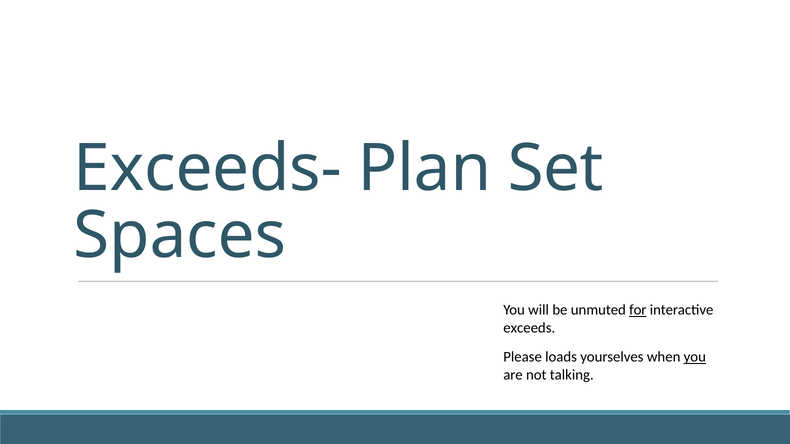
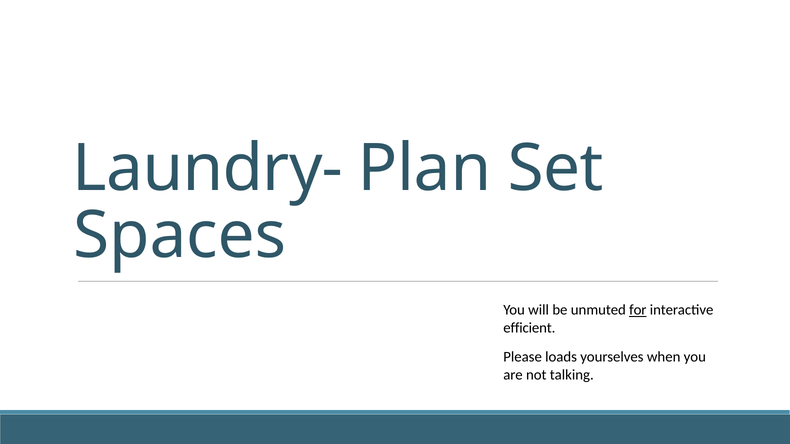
Exceeds-: Exceeds- -> Laundry- (208, 169)
exceeds: exceeds -> efficient (529, 328)
you underline: present -> none (695, 357)
